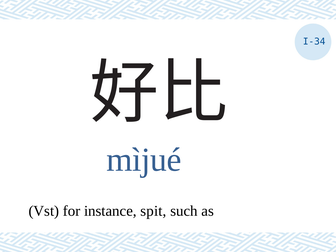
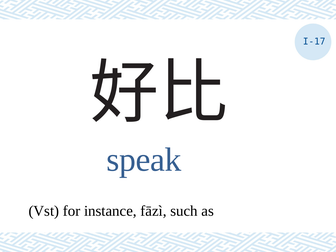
I-34: I-34 -> I-17 (314, 41)
mìjué: mìjué -> speak (144, 160)
spit: spit -> fāzì (153, 211)
